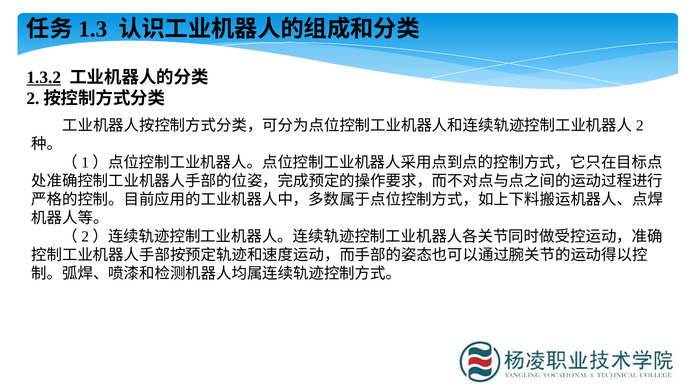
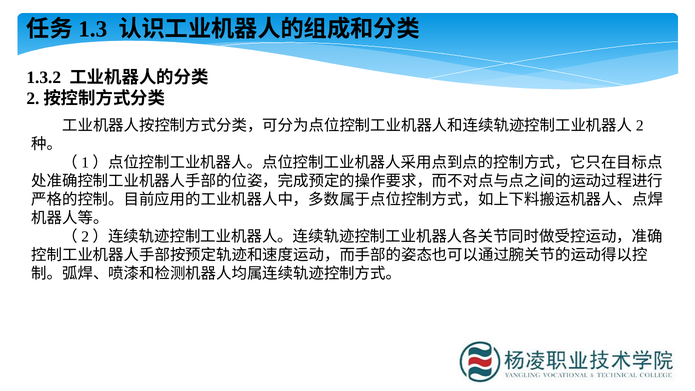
1.3.2 underline: present -> none (44, 78)
